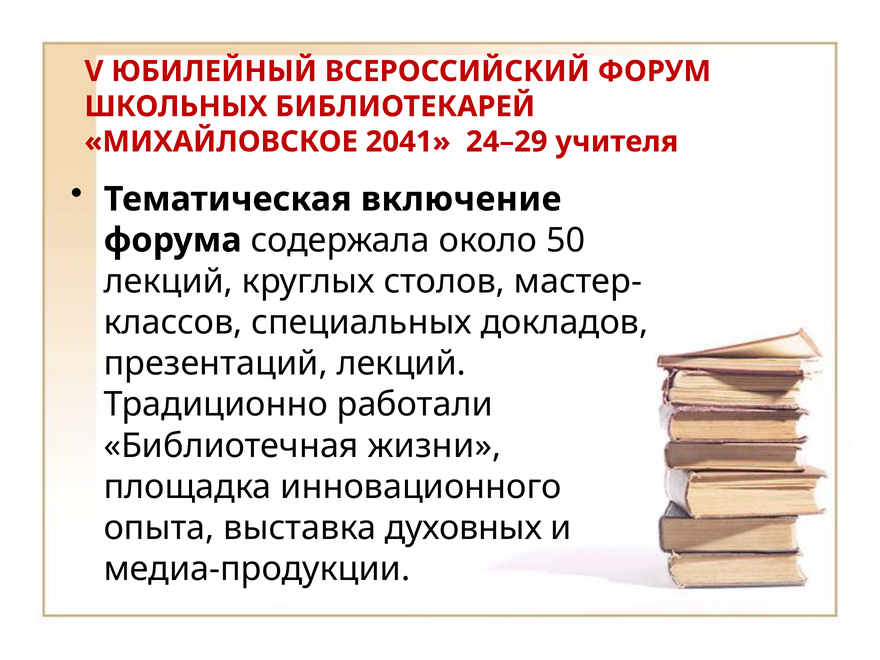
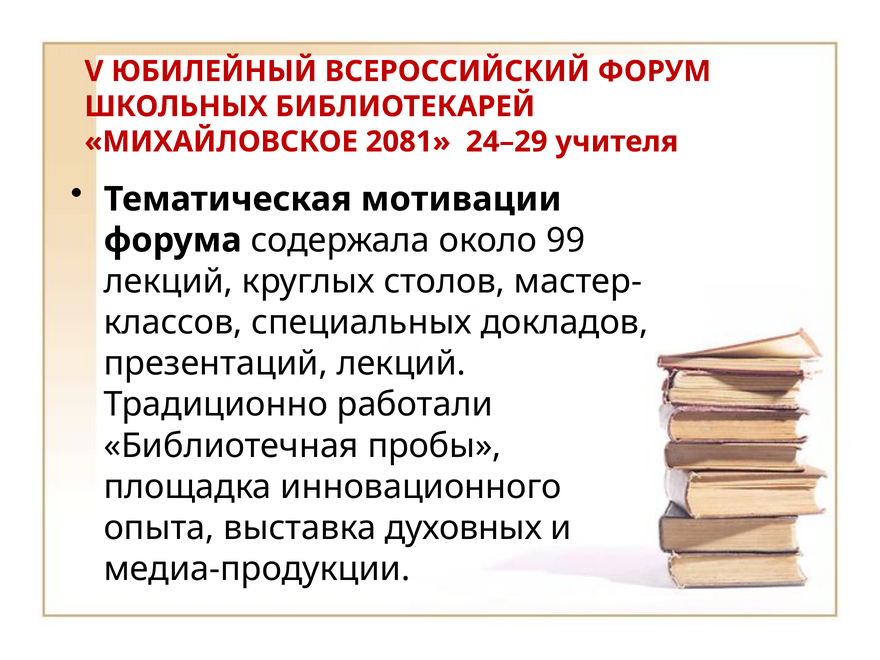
2041: 2041 -> 2081 (408, 142)
включение: включение -> мотивации (461, 199)
50: 50 -> 99 (566, 240)
жизни: жизни -> пробы (435, 446)
